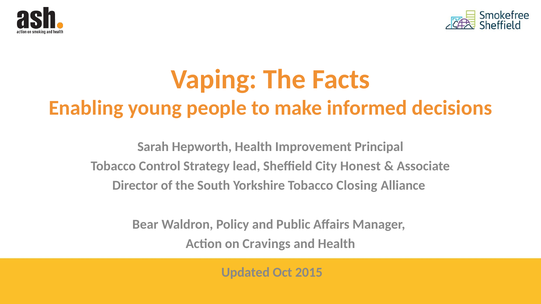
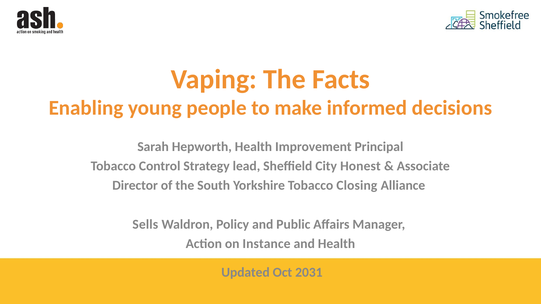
Bear: Bear -> Sells (145, 225)
Cravings: Cravings -> Instance (266, 244)
2015: 2015 -> 2031 (309, 273)
